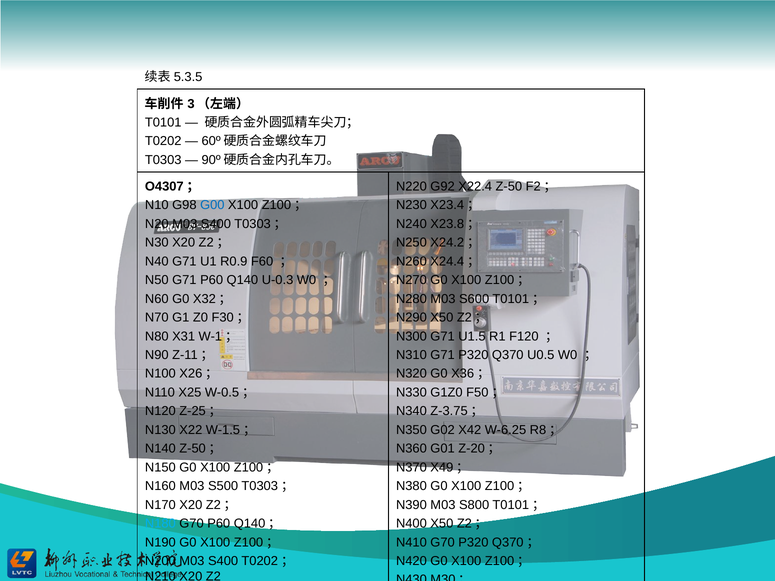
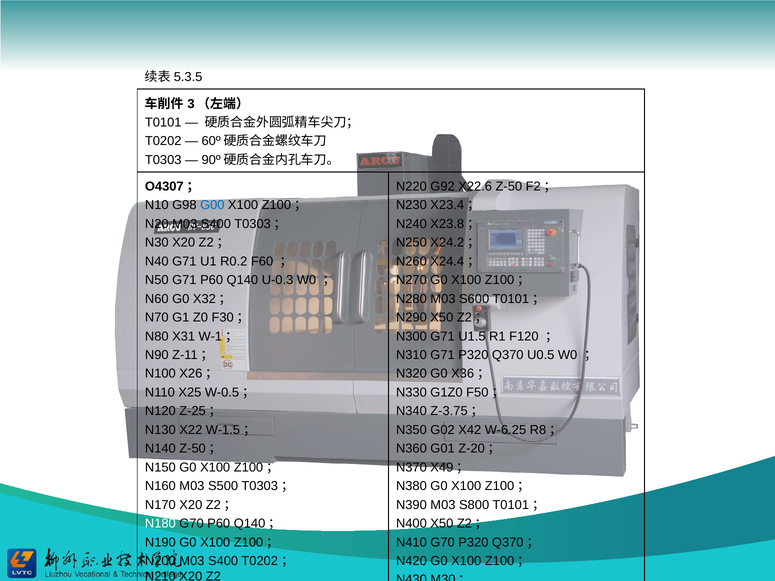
X22.4: X22.4 -> X22.6 (475, 187)
R0.9: R0.9 -> R0.2 (234, 261)
N180 colour: light blue -> white (160, 524)
